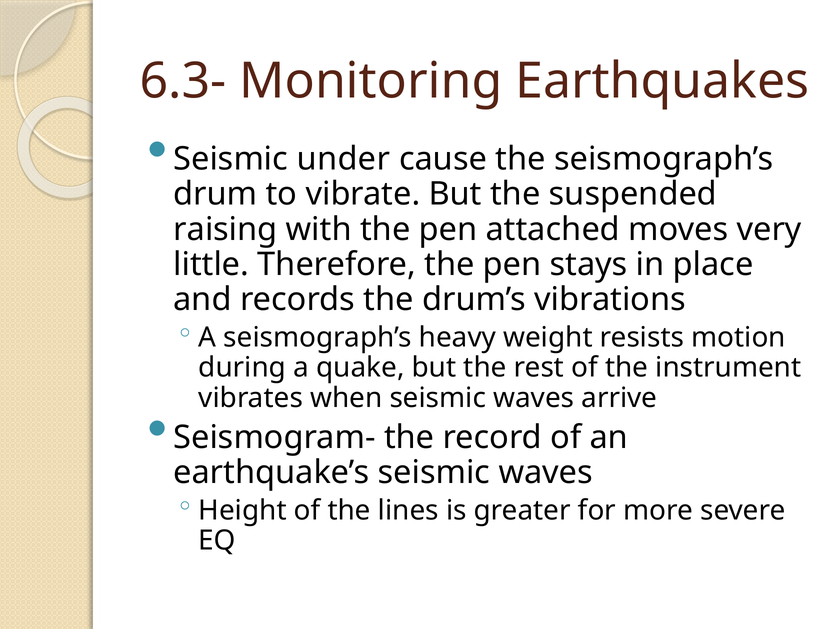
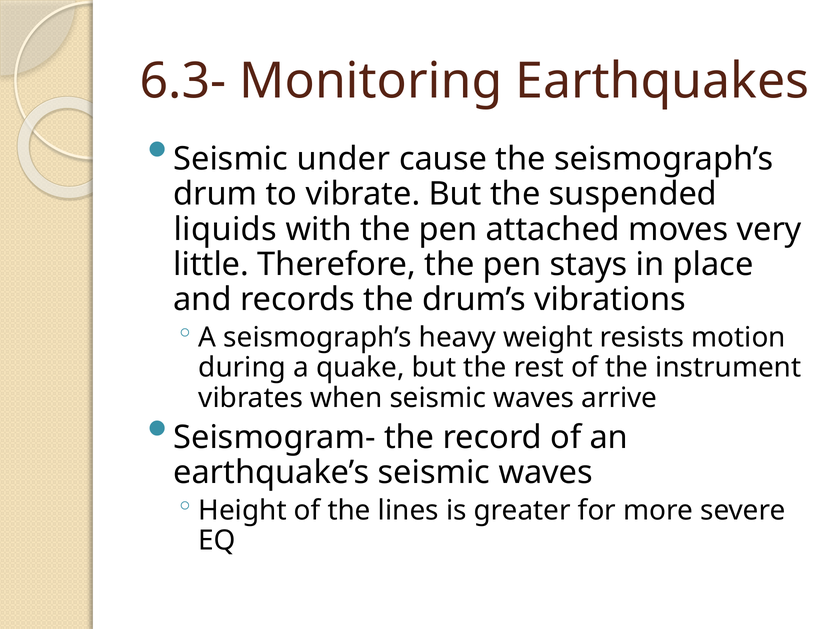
raising: raising -> liquids (225, 229)
